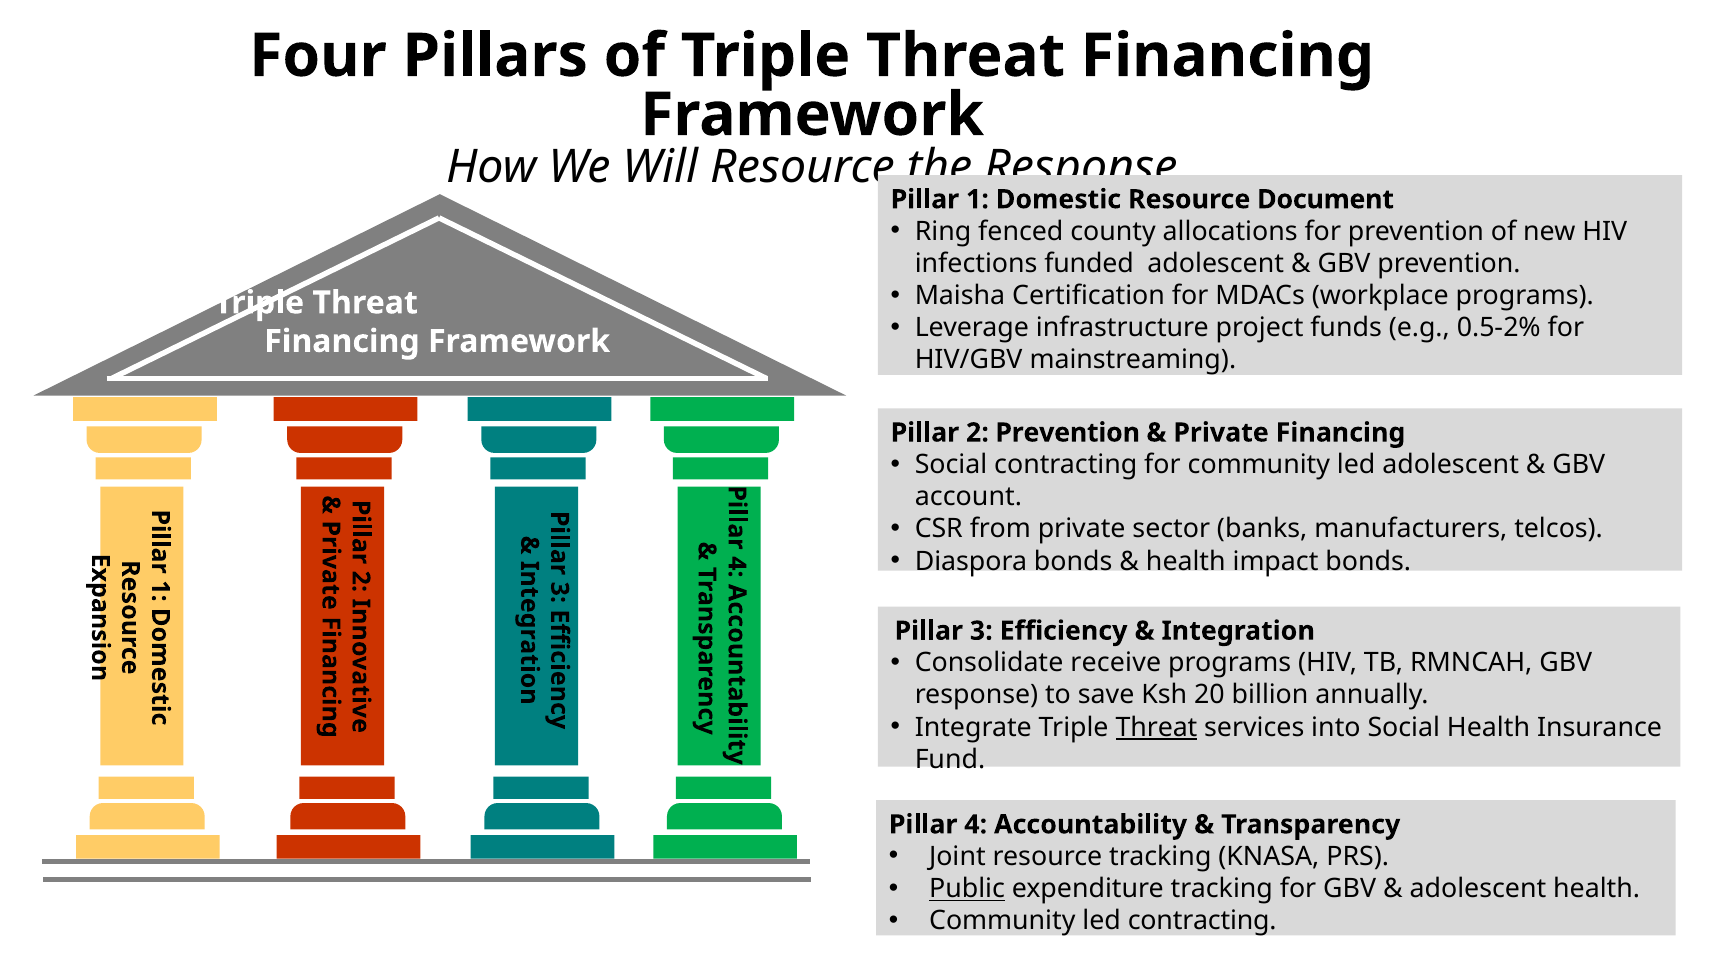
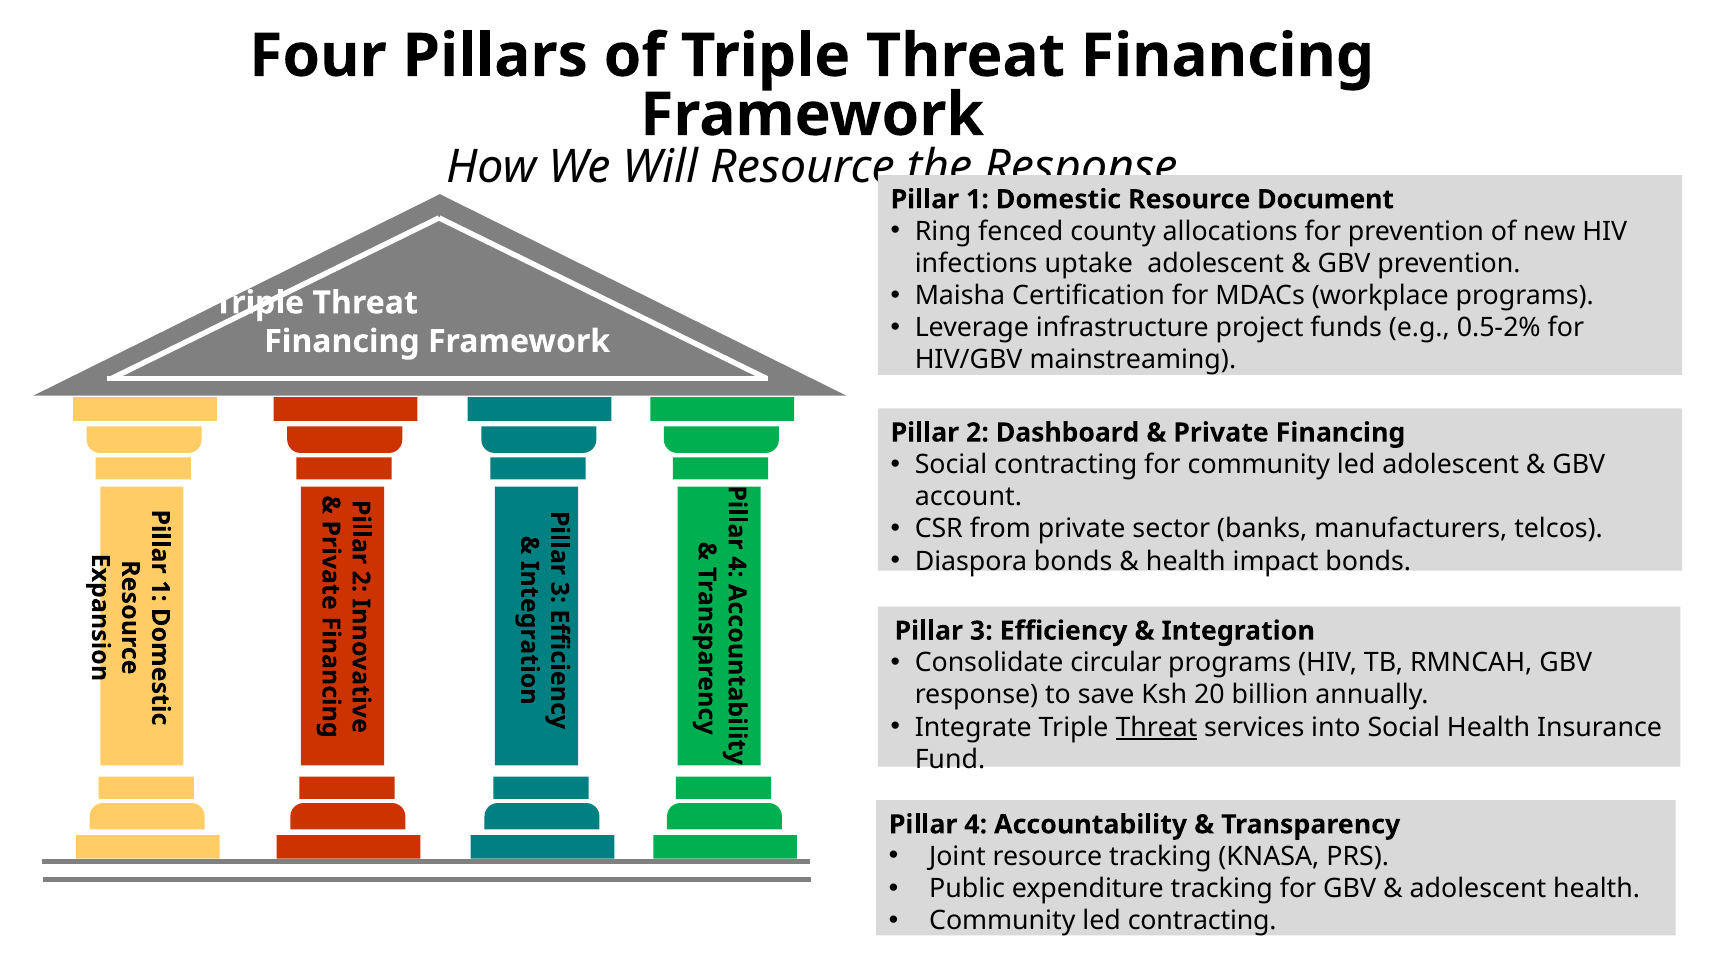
funded: funded -> uptake (1089, 264)
2 Prevention: Prevention -> Dashboard (1068, 433)
receive: receive -> circular (1116, 663)
Public underline: present -> none (967, 889)
